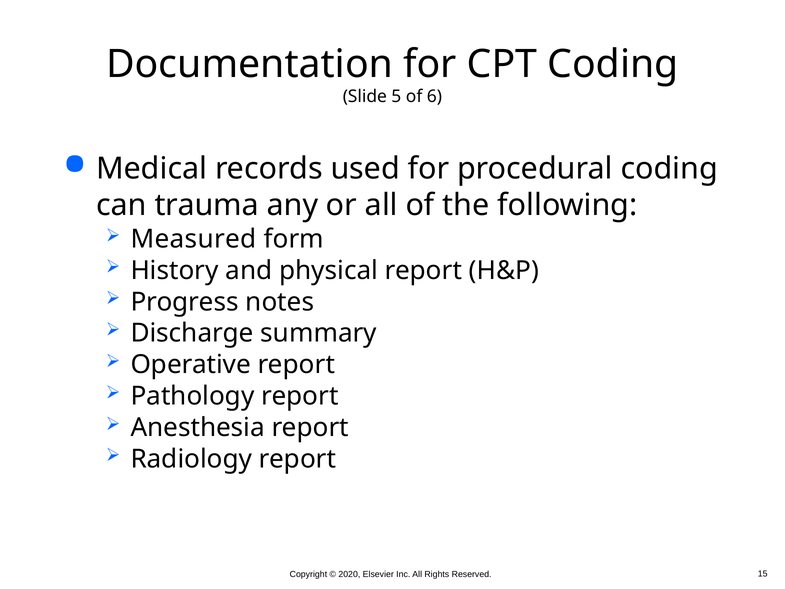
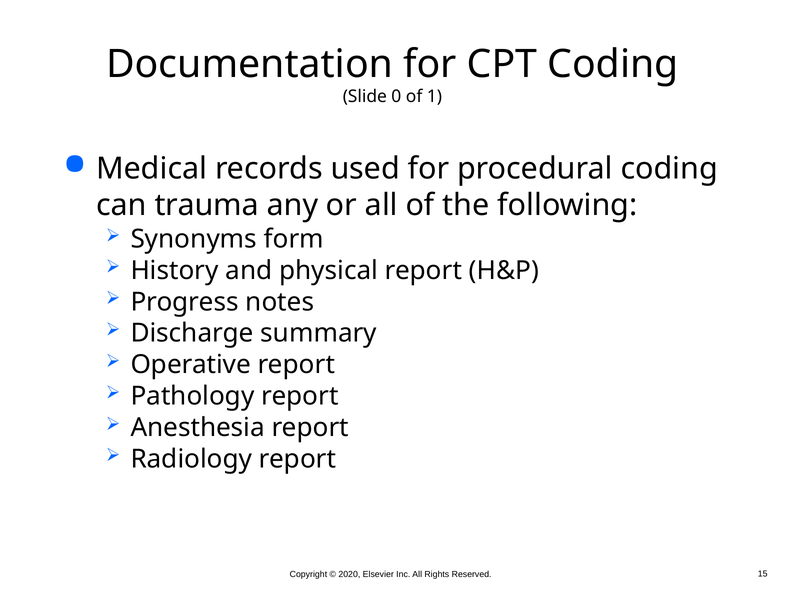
5: 5 -> 0 (396, 97)
6: 6 -> 1 (434, 97)
Measured: Measured -> Synonyms (194, 239)
